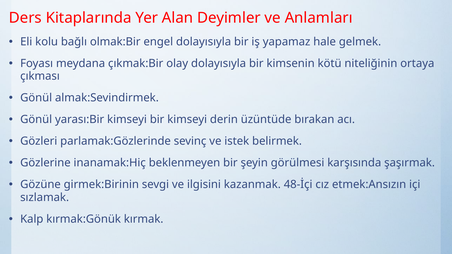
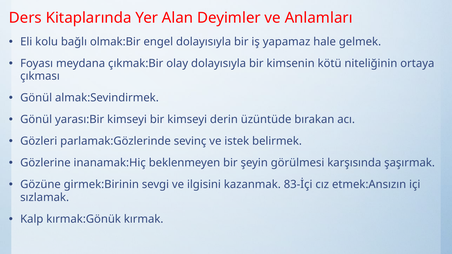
48-İçi: 48-İçi -> 83-İçi (298, 185)
